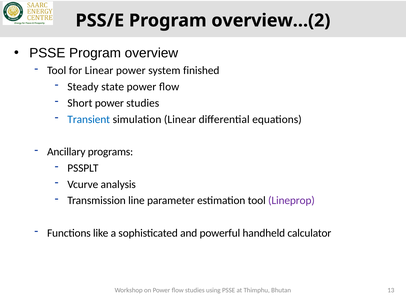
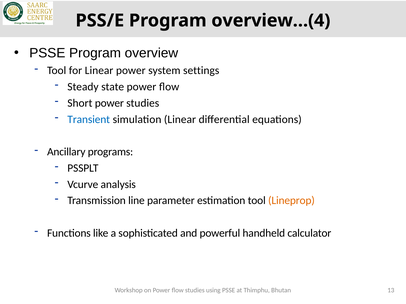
overview…(2: overview…(2 -> overview…(4 (271, 21)
finished: finished -> settings (201, 71)
Lineprop colour: purple -> orange (291, 201)
